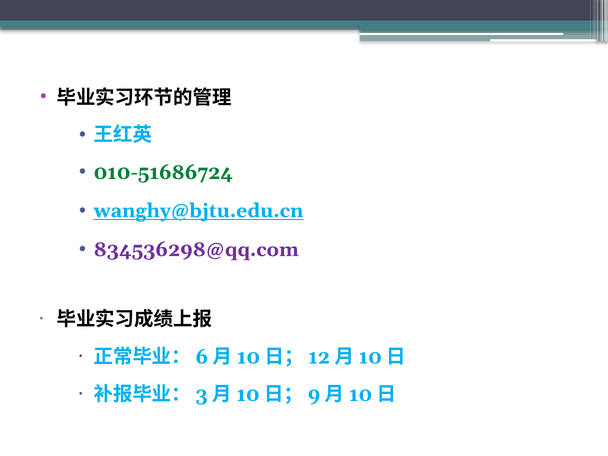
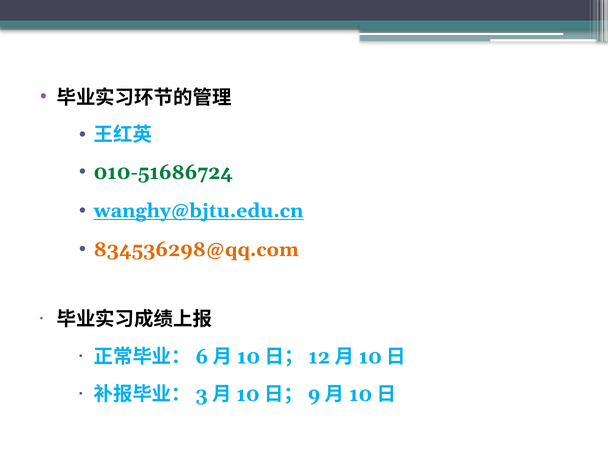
834536298@qq.com colour: purple -> orange (196, 250)
